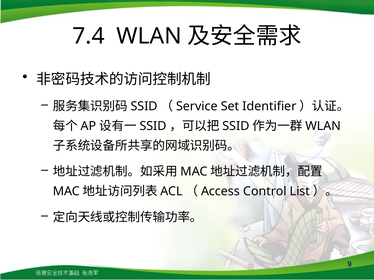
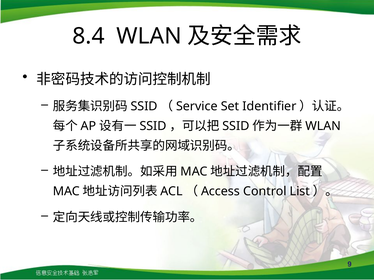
7.4: 7.4 -> 8.4 (88, 36)
